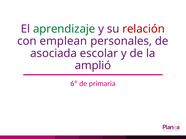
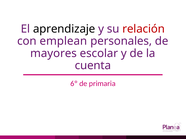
aprendizaje colour: green -> black (64, 29)
asociada: asociada -> mayores (54, 53)
amplió: amplió -> cuenta (93, 66)
